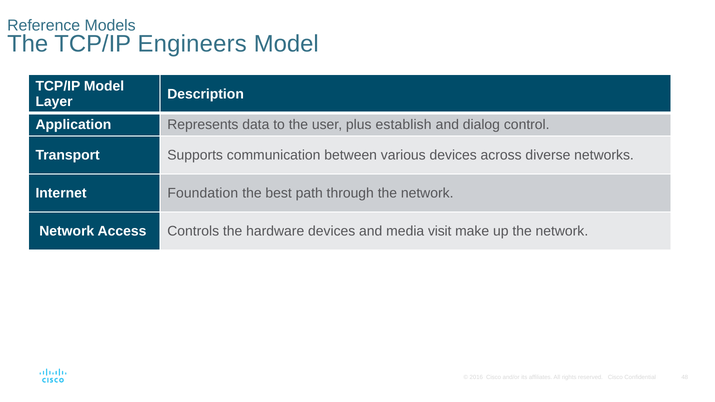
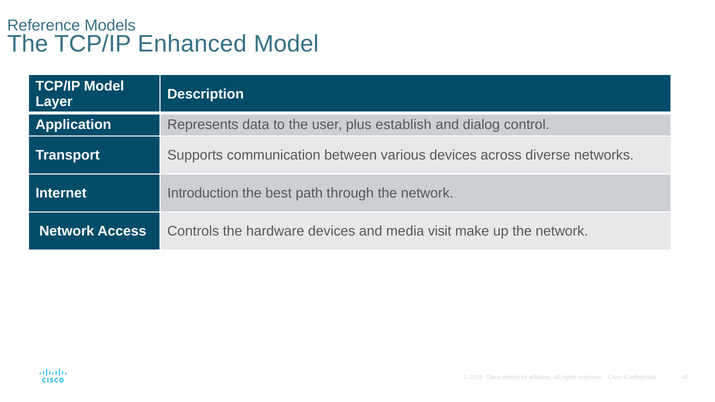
Engineers: Engineers -> Enhanced (192, 44)
Foundation: Foundation -> Introduction (203, 193)
